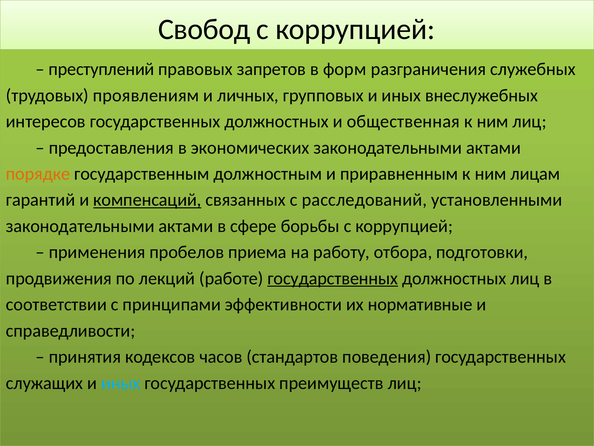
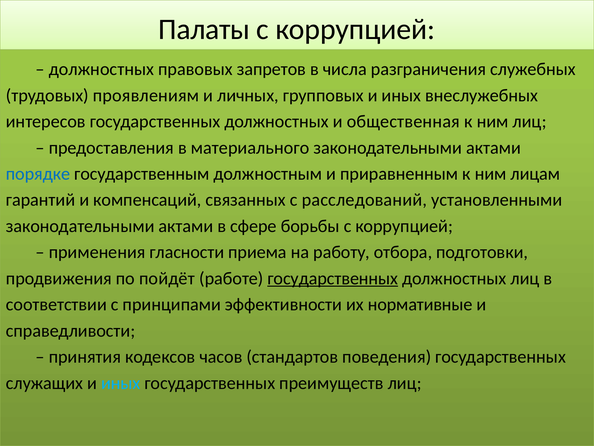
Свобод: Свобод -> Палаты (204, 29)
преступлений: преступлений -> должностных (101, 69)
форм: форм -> числа (345, 69)
экономических: экономических -> материального (250, 148)
порядке colour: orange -> blue (38, 174)
компенсаций underline: present -> none (147, 200)
пробелов: пробелов -> гласности (187, 252)
лекций: лекций -> пойдёт (167, 278)
